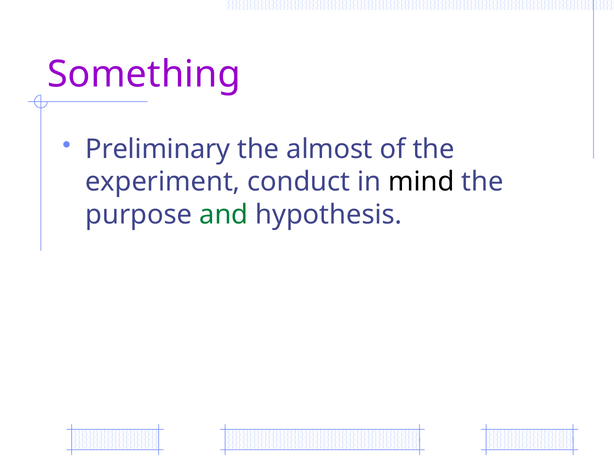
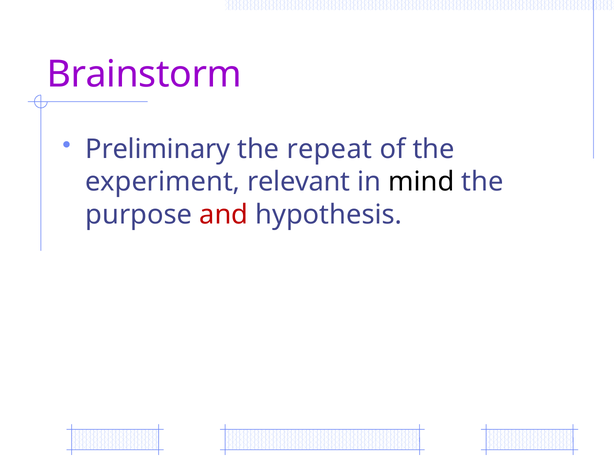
Something: Something -> Brainstorm (144, 74)
almost: almost -> repeat (329, 149)
conduct: conduct -> relevant (299, 182)
and colour: green -> red (224, 215)
